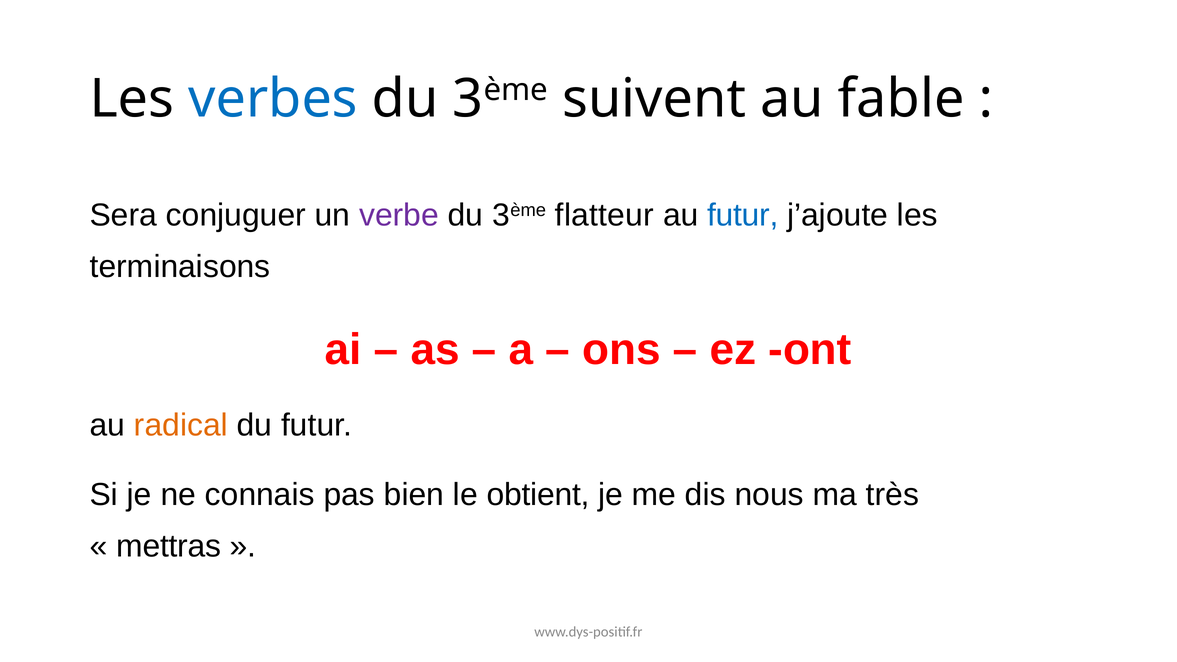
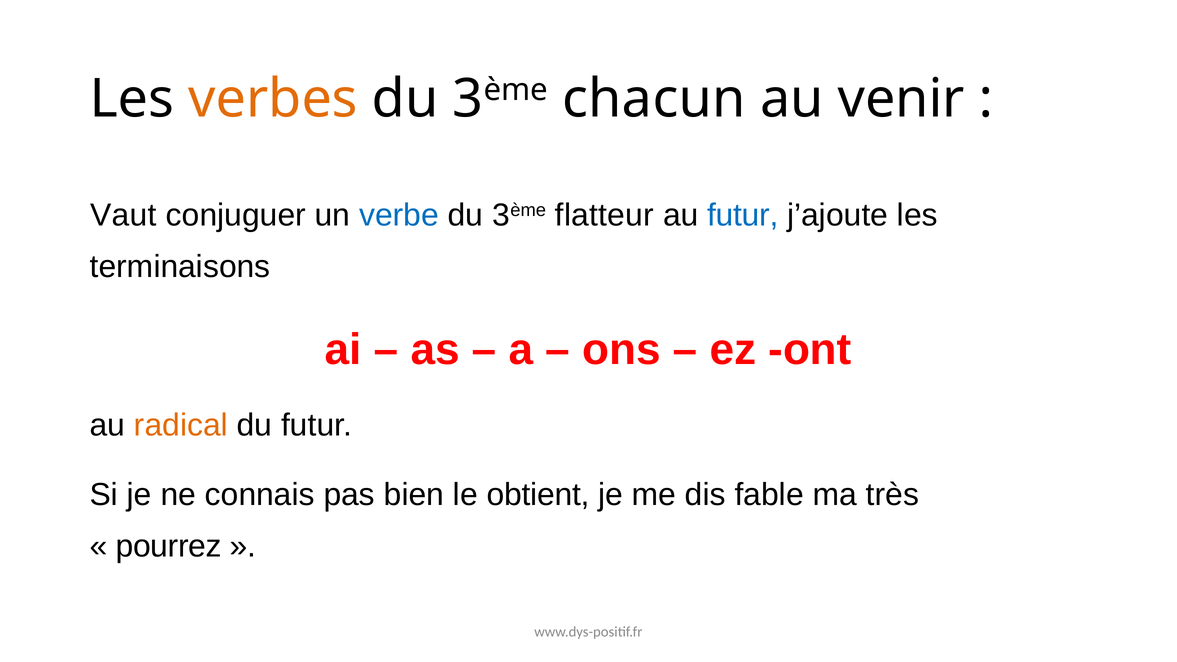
verbes colour: blue -> orange (273, 99)
suivent: suivent -> chacun (654, 99)
fable: fable -> venir (901, 99)
Sera: Sera -> Vaut (123, 215)
verbe colour: purple -> blue (399, 215)
nous: nous -> fable (769, 495)
mettras: mettras -> pourrez (169, 546)
